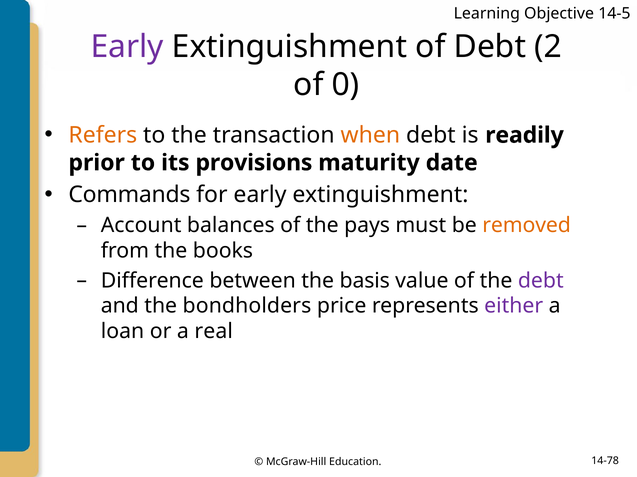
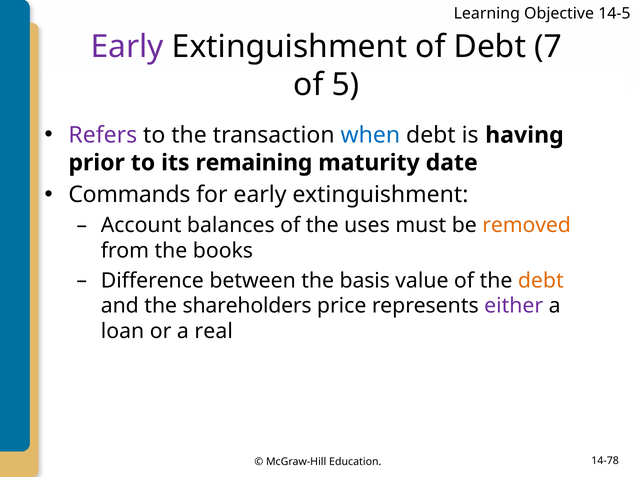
2: 2 -> 7 (548, 47)
0: 0 -> 5 (346, 85)
Refers colour: orange -> purple (103, 135)
when colour: orange -> blue (370, 135)
readily: readily -> having (524, 135)
provisions: provisions -> remaining (254, 163)
pays: pays -> uses (367, 226)
debt colour: purple -> orange (541, 281)
bondholders: bondholders -> shareholders (247, 306)
